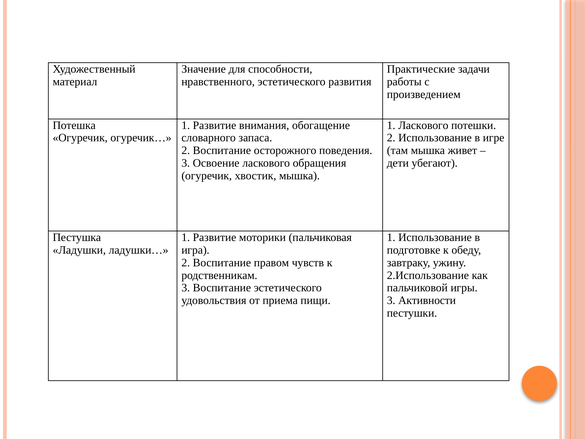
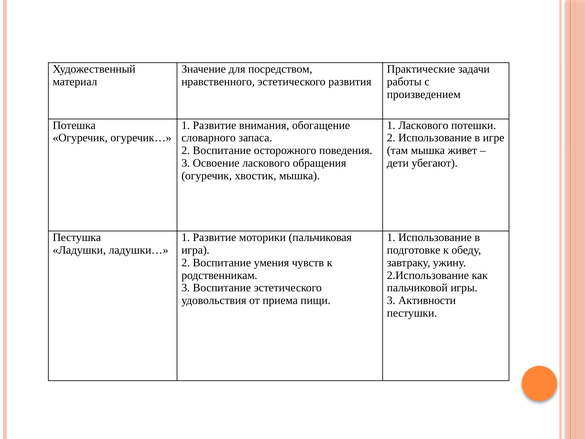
способности: способности -> посредством (280, 69)
правом: правом -> умения (271, 263)
